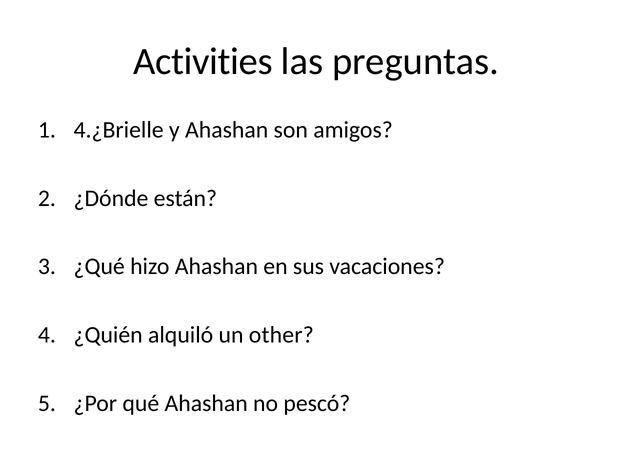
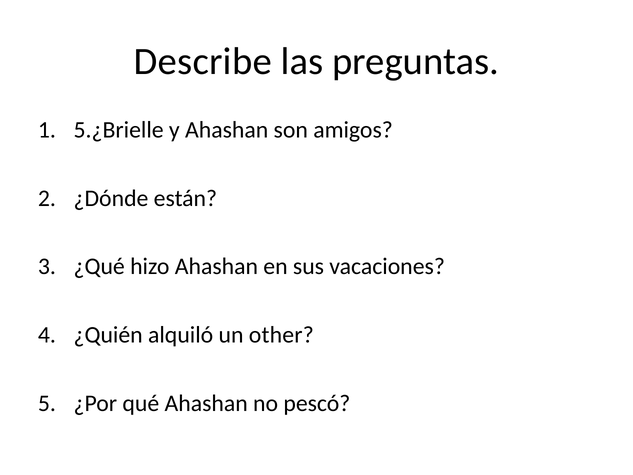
Activities: Activities -> Describe (203, 61)
4.¿Brielle: 4.¿Brielle -> 5.¿Brielle (119, 130)
